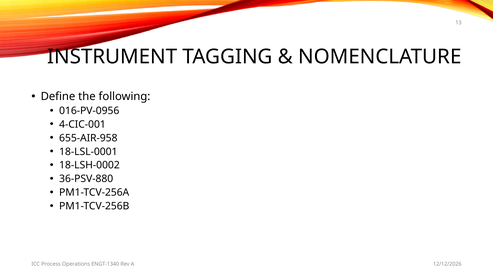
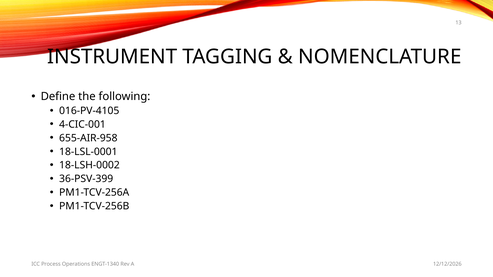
016-PV-0956: 016-PV-0956 -> 016-PV-4105 (89, 111)
36-PSV-880: 36-PSV-880 -> 36-PSV-399 (86, 179)
